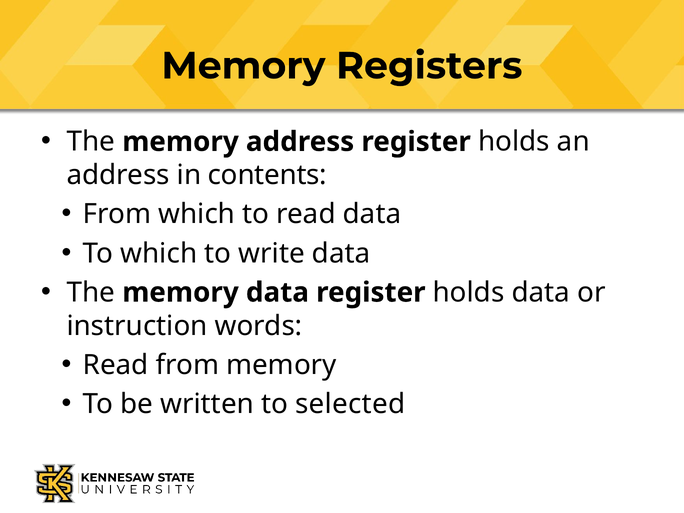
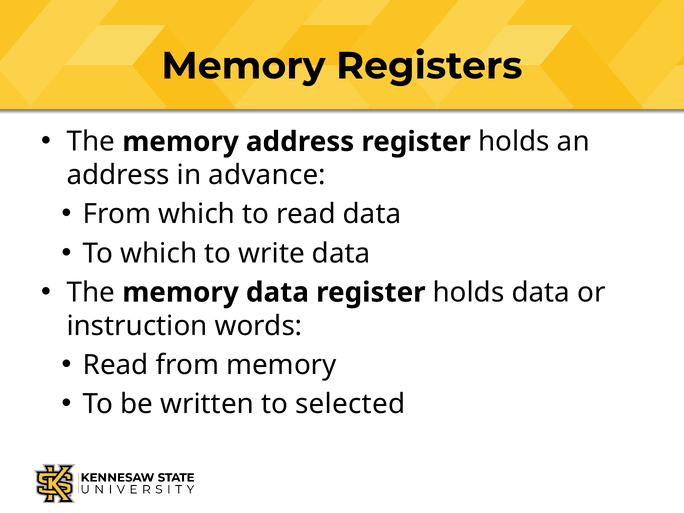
contents: contents -> advance (267, 175)
